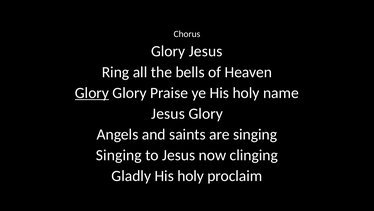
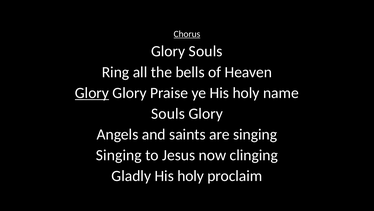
Chorus underline: none -> present (187, 34)
Glory Jesus: Jesus -> Souls (206, 51)
Jesus: Jesus -> Souls (168, 113)
